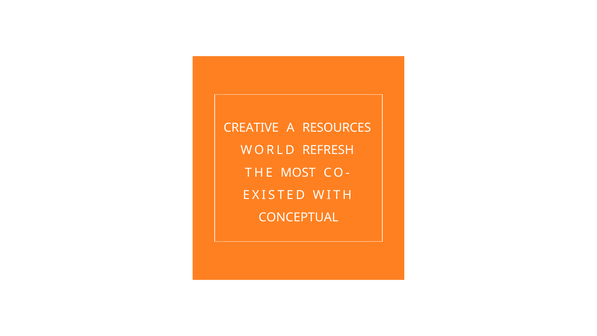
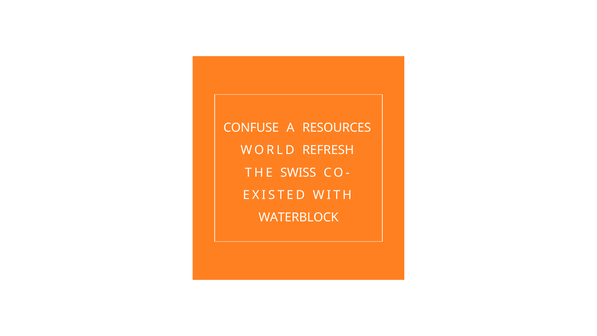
CREATIVE: CREATIVE -> CONFUSE (251, 128)
MOST: MOST -> SWISS (298, 172)
CONCEPTUAL: CONCEPTUAL -> WATERBLOCK (299, 217)
